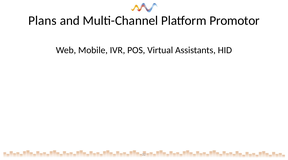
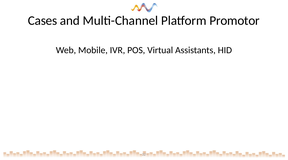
Plans: Plans -> Cases (43, 21)
